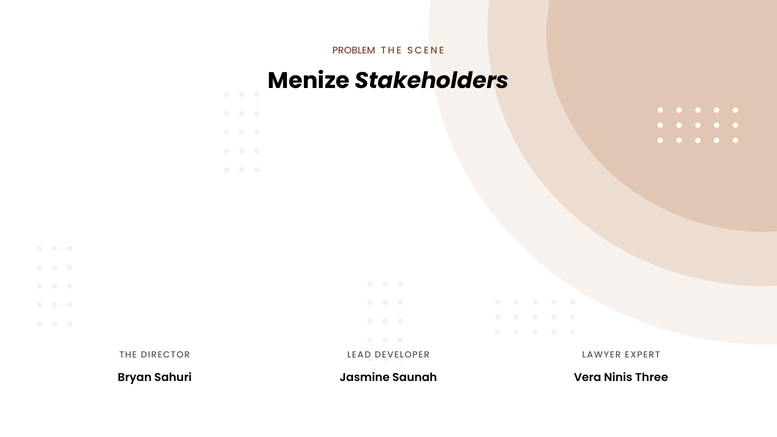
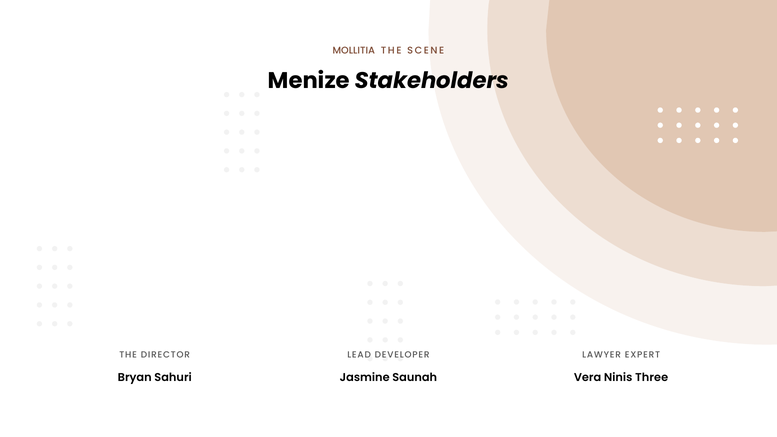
PROBLEM: PROBLEM -> MOLLITIA (354, 51)
